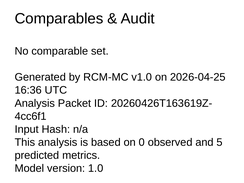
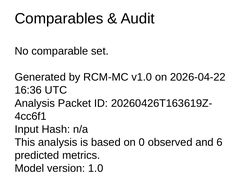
2026-04-25: 2026-04-25 -> 2026-04-22 (198, 77)
5: 5 -> 6 (220, 142)
